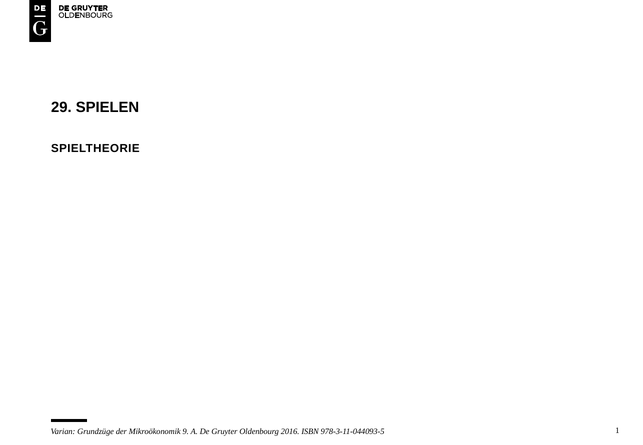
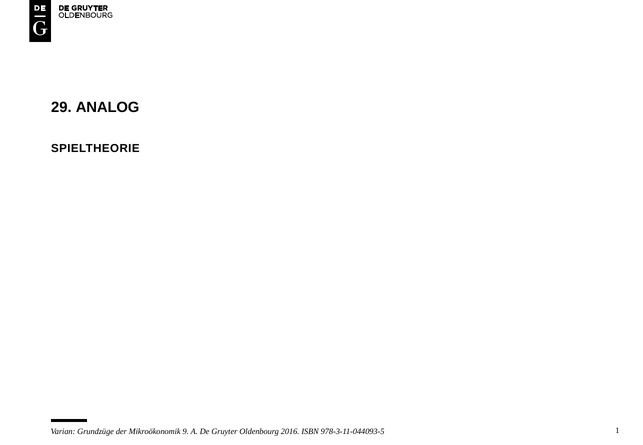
SPIELEN: SPIELEN -> ANALOG (108, 107)
